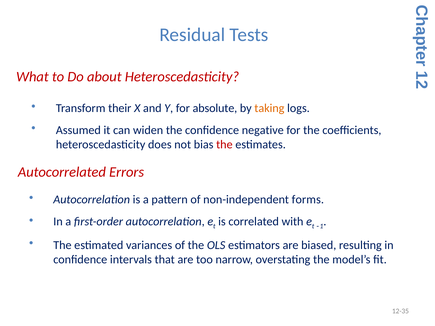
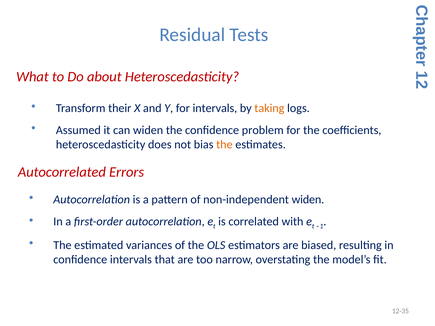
for absolute: absolute -> intervals (215, 108)
negative: negative -> problem (263, 130)
the colour: red -> orange (224, 145)
non-independent forms: forms -> widen (308, 200)
